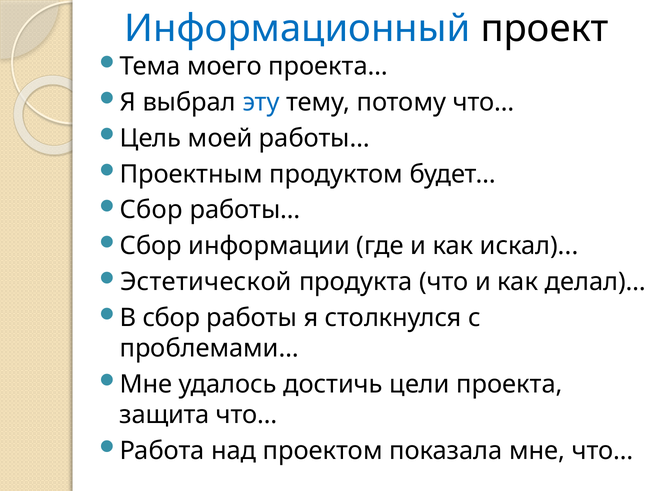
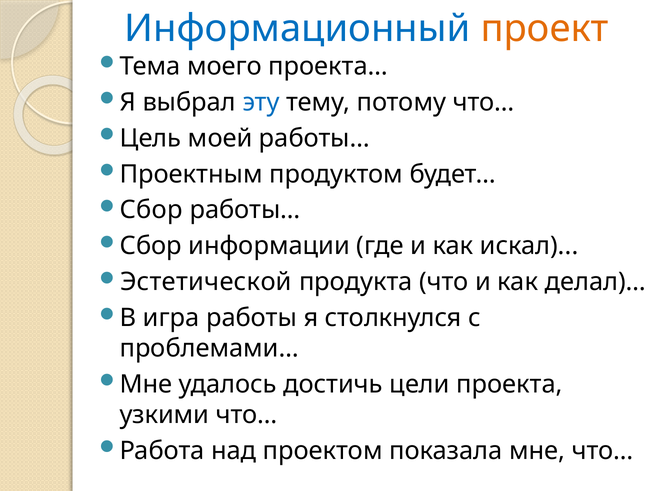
проект colour: black -> orange (545, 29)
В сбор: сбор -> игра (171, 318)
защита: защита -> узкими (164, 415)
